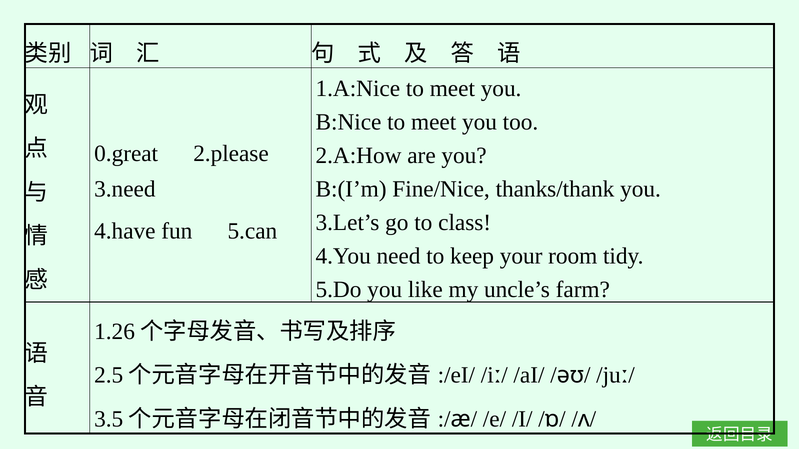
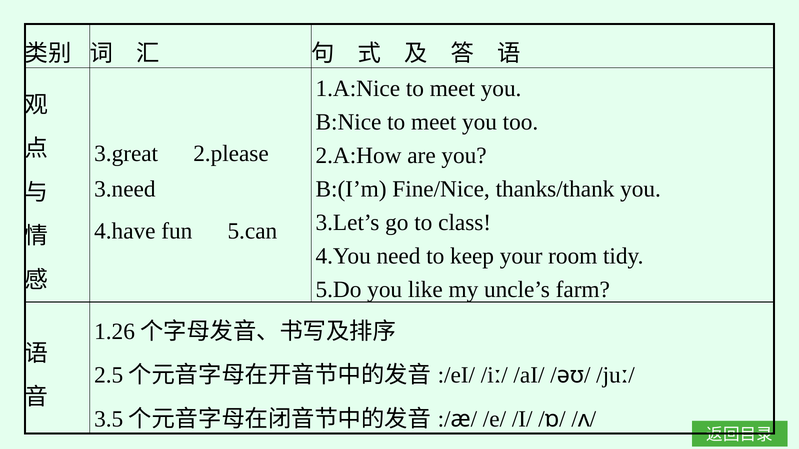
0.great: 0.great -> 3.great (126, 154)
